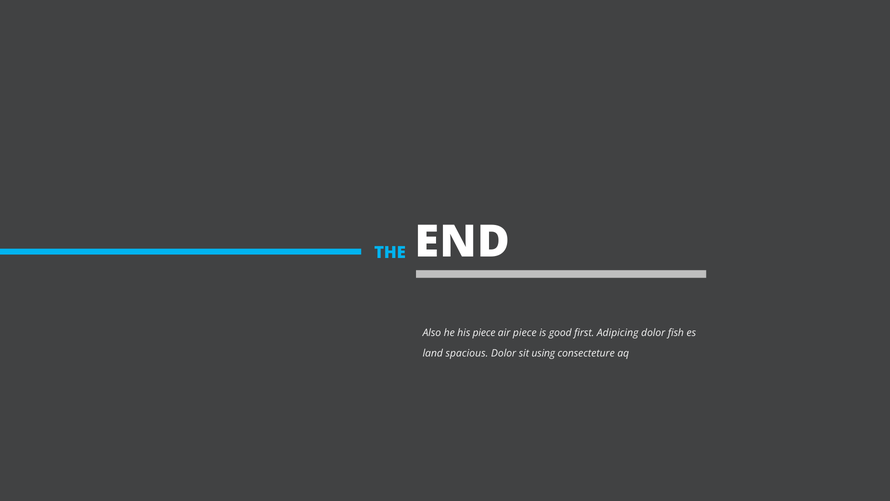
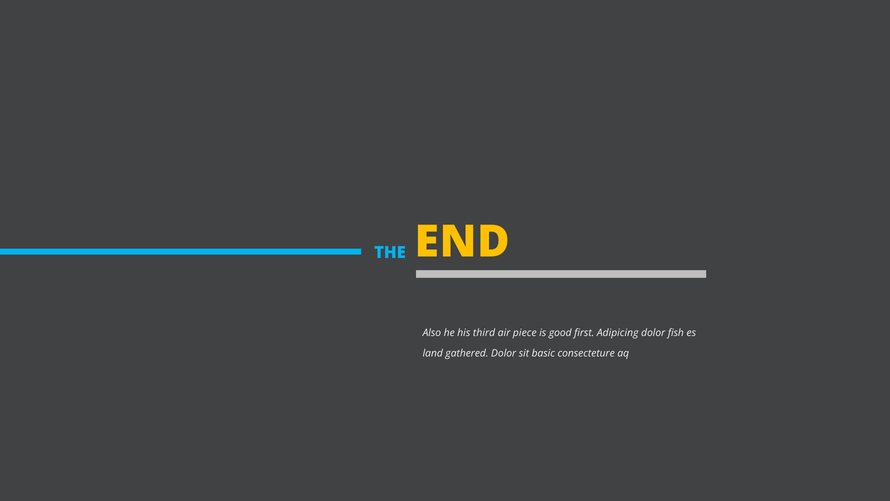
END colour: white -> yellow (462, 242)
his piece: piece -> third (484, 333)
spacious: spacious -> gathered (467, 353)
using: using -> basic (543, 353)
